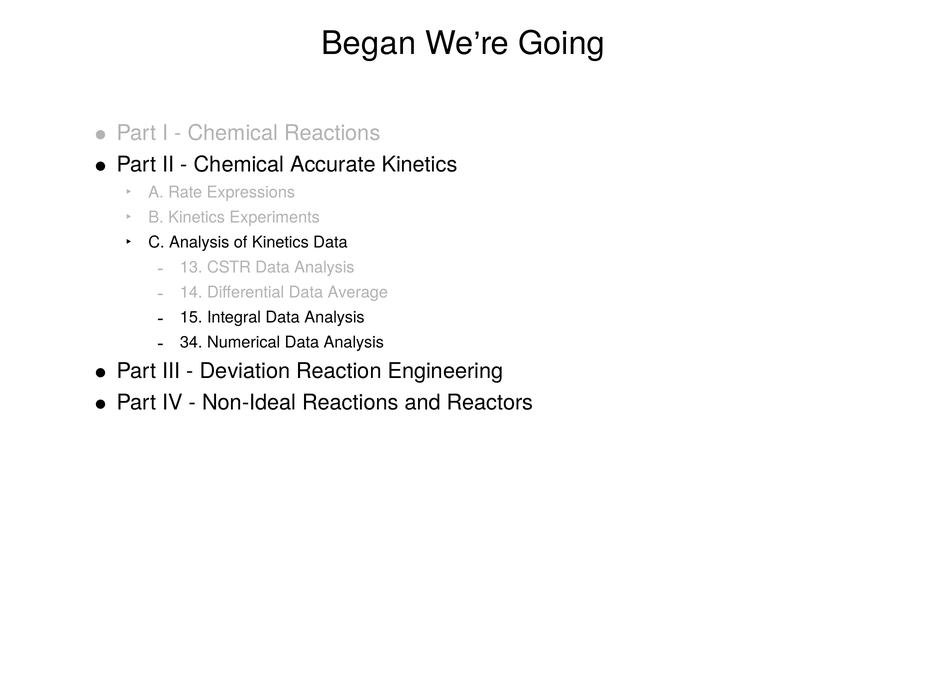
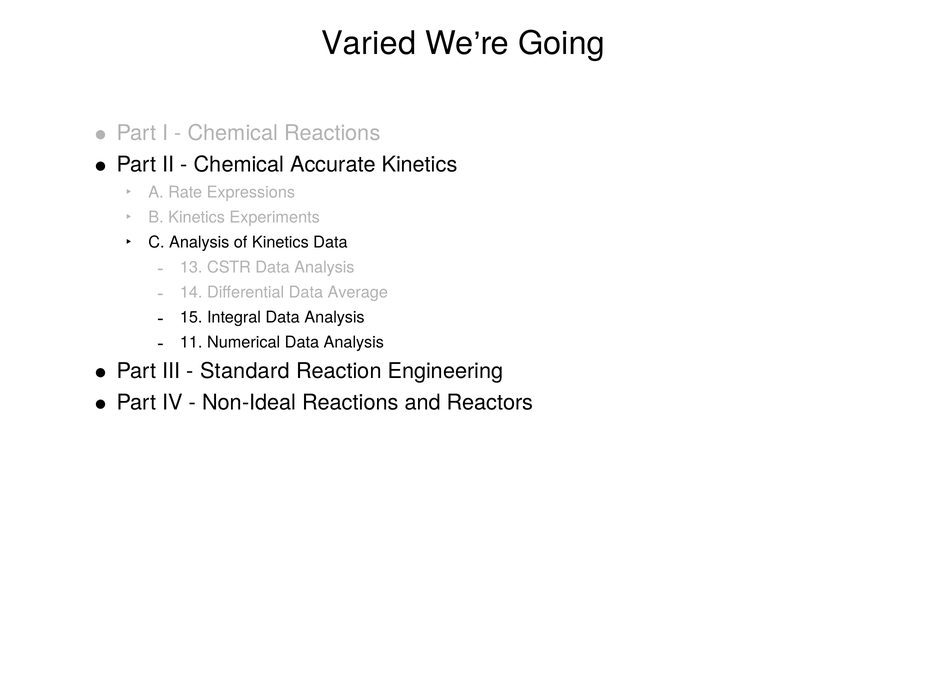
Began: Began -> Varied (369, 44)
34: 34 -> 11 (191, 342)
Deviation: Deviation -> Standard (245, 371)
